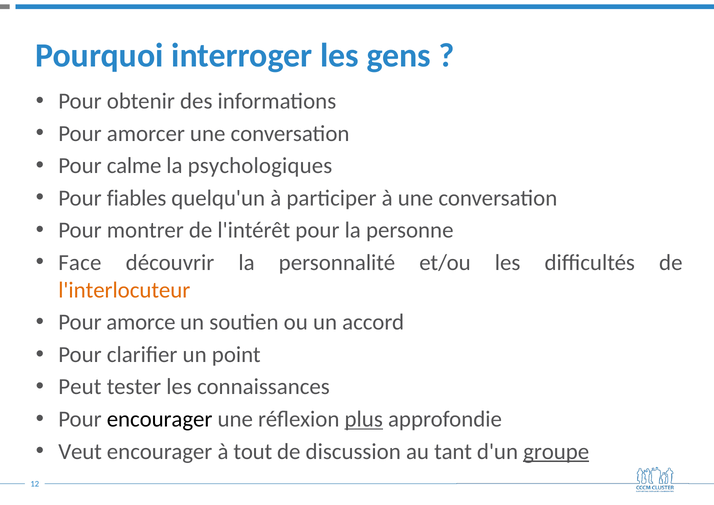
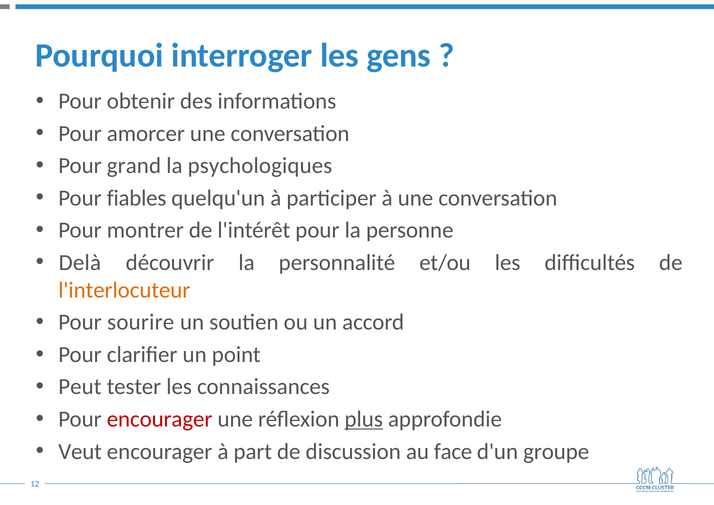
calme: calme -> grand (134, 166)
Face: Face -> Delà (80, 263)
amorce: amorce -> sourire (141, 322)
encourager colour: black -> red (160, 419)
tout: tout -> part (253, 451)
tant: tant -> face (453, 451)
groupe underline: present -> none (556, 451)
